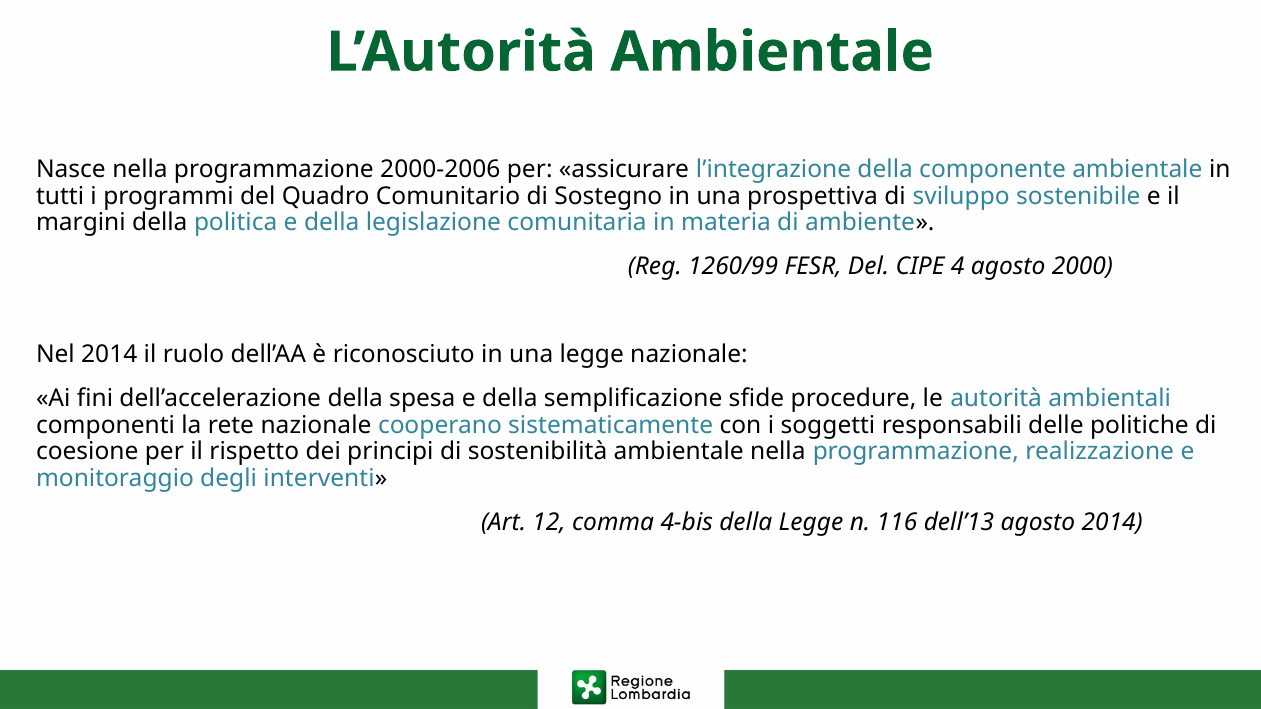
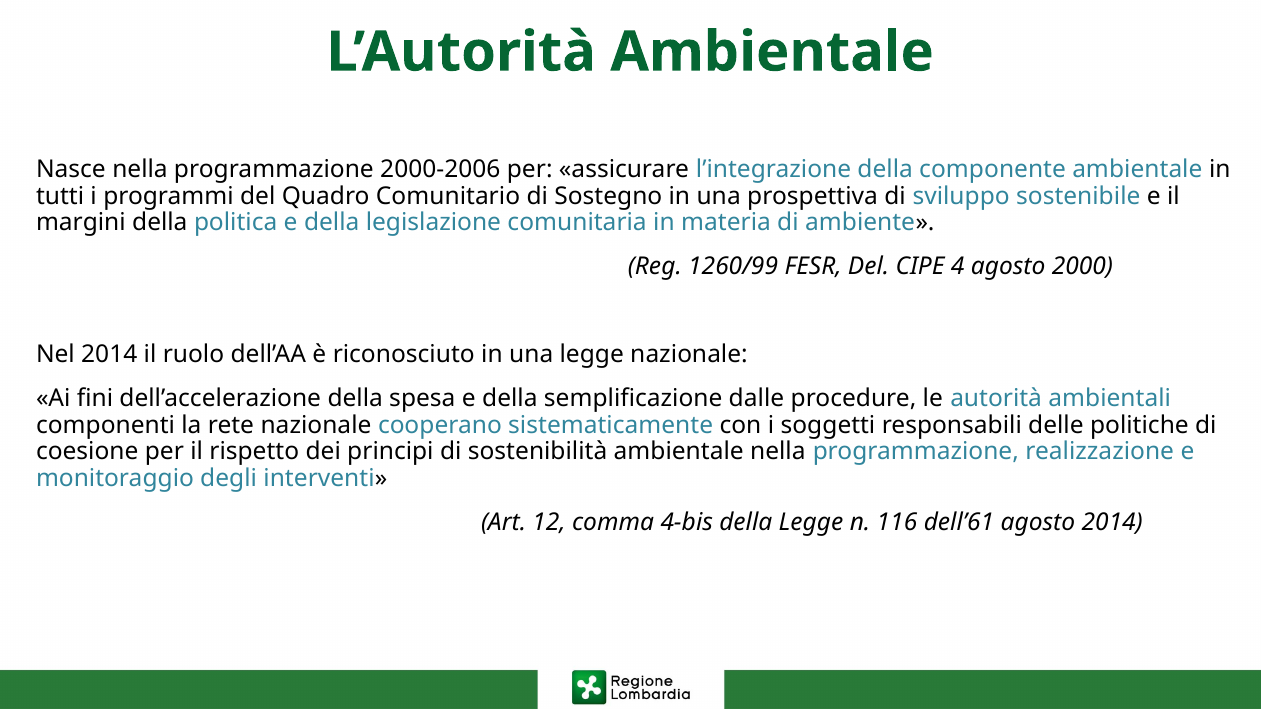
sfide: sfide -> dalle (757, 399)
dell’13: dell’13 -> dell’61 (959, 522)
